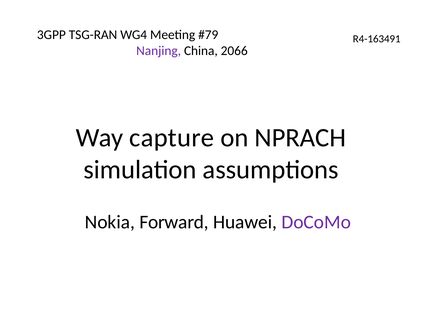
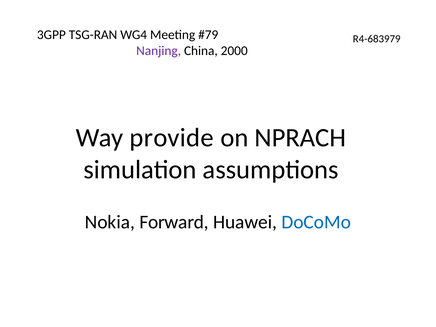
R4-163491: R4-163491 -> R4-683979 (377, 39)
2066: 2066 -> 2000 (234, 51)
capture: capture -> provide (172, 138)
DoCoMo colour: purple -> blue (316, 222)
